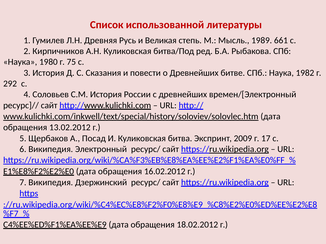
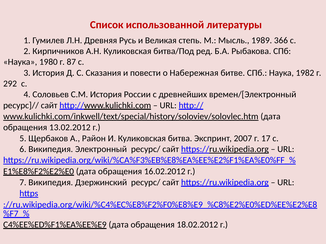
661: 661 -> 366 (281, 40)
75: 75 -> 87 (71, 62)
о Древнейших: Древнейших -> Набережная (194, 73)
Посад: Посад -> Район (94, 139)
2009: 2009 -> 2007 (243, 139)
